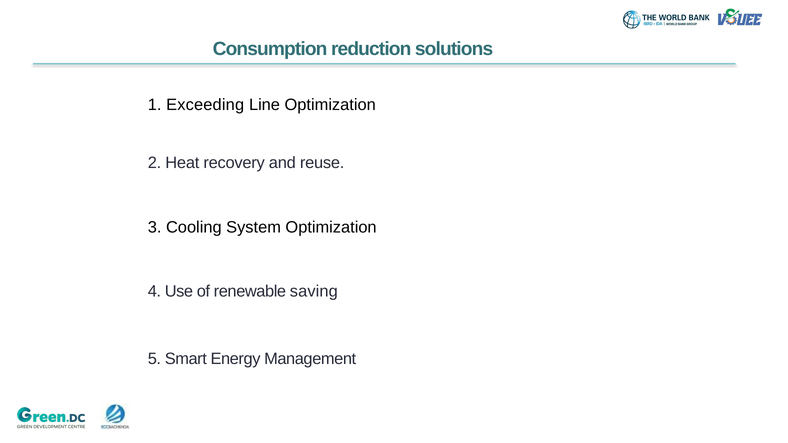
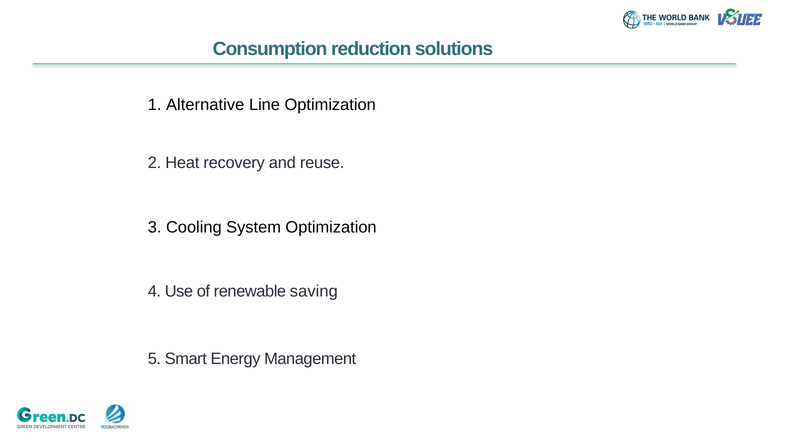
Exceeding: Exceeding -> Alternative (205, 105)
